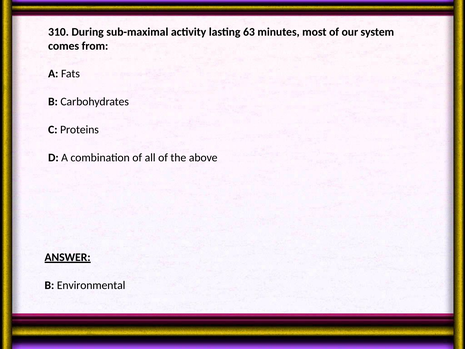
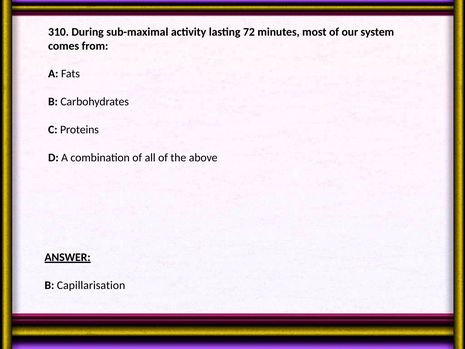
63: 63 -> 72 (249, 32)
Environmental: Environmental -> Capillarisation (91, 285)
